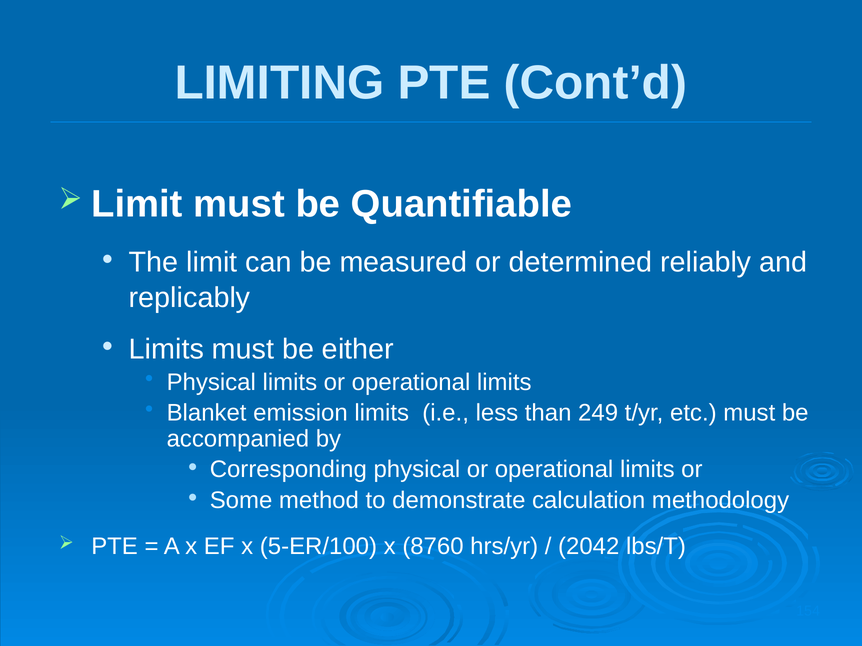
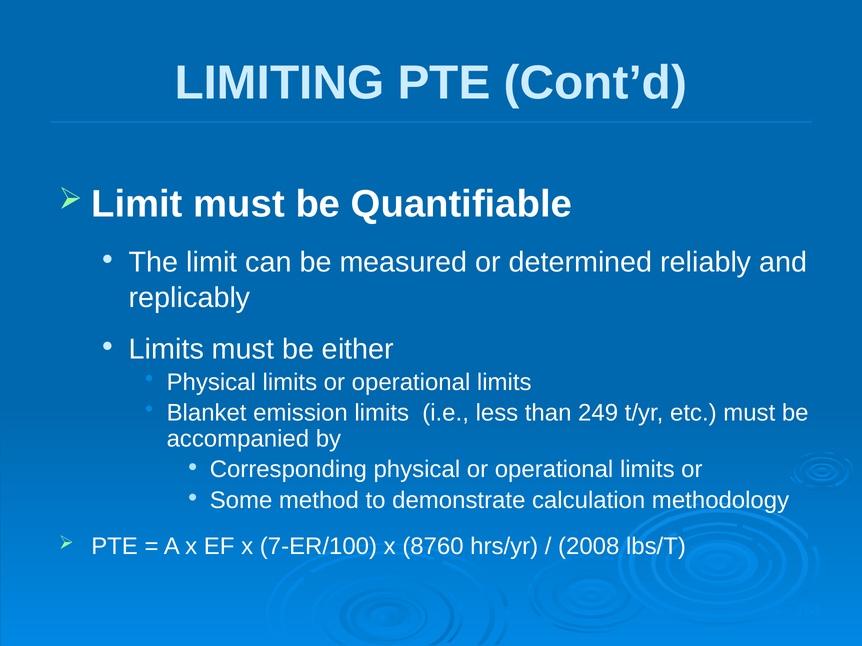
5-ER/100: 5-ER/100 -> 7-ER/100 (318, 547)
2042: 2042 -> 2008 (589, 547)
